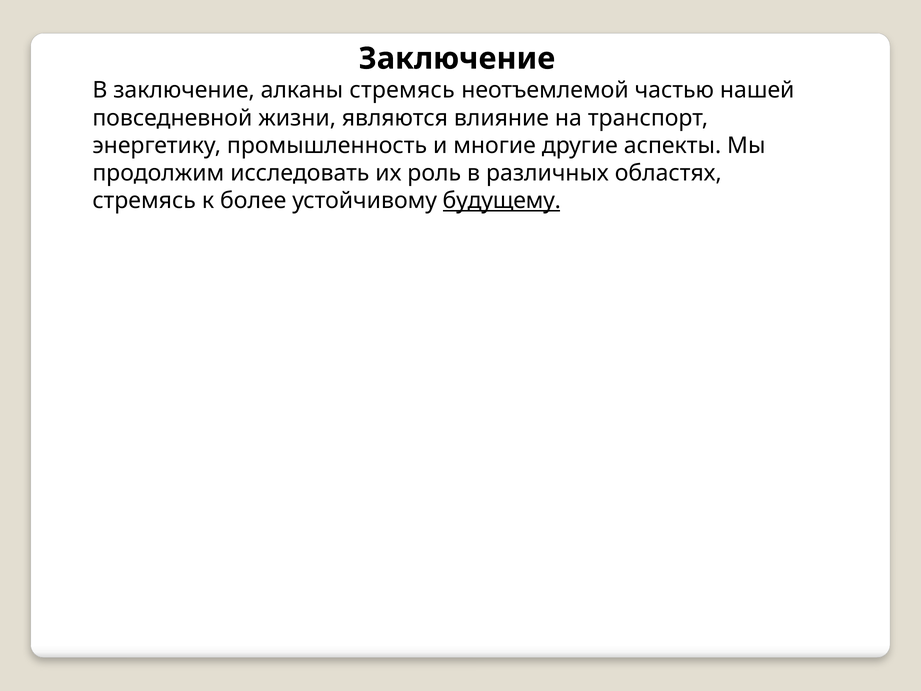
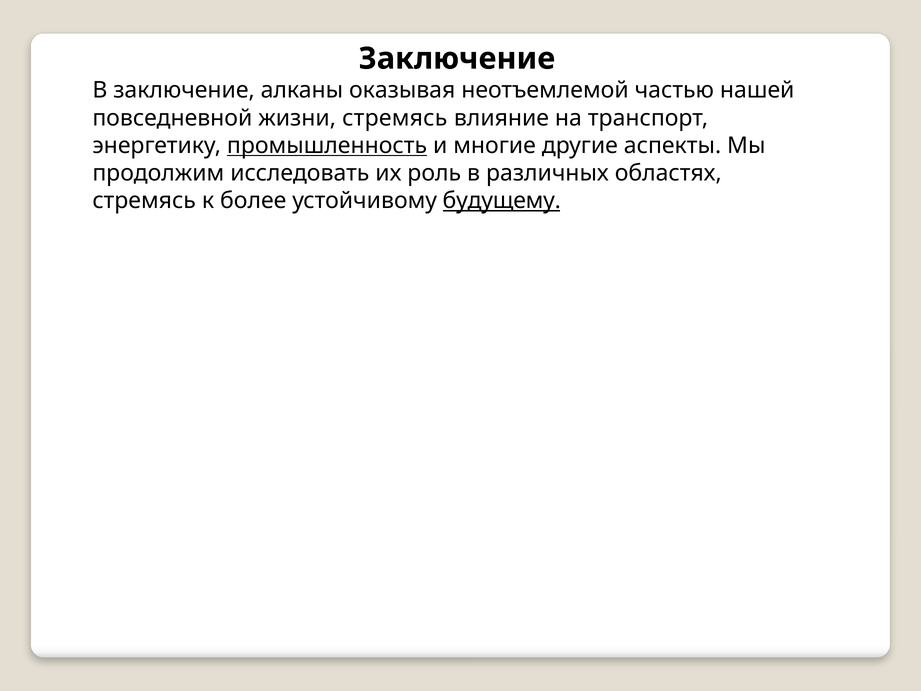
алканы стремясь: стремясь -> оказывая (402, 90)
жизни являются: являются -> стремясь (395, 118)
промышленность underline: none -> present (327, 146)
